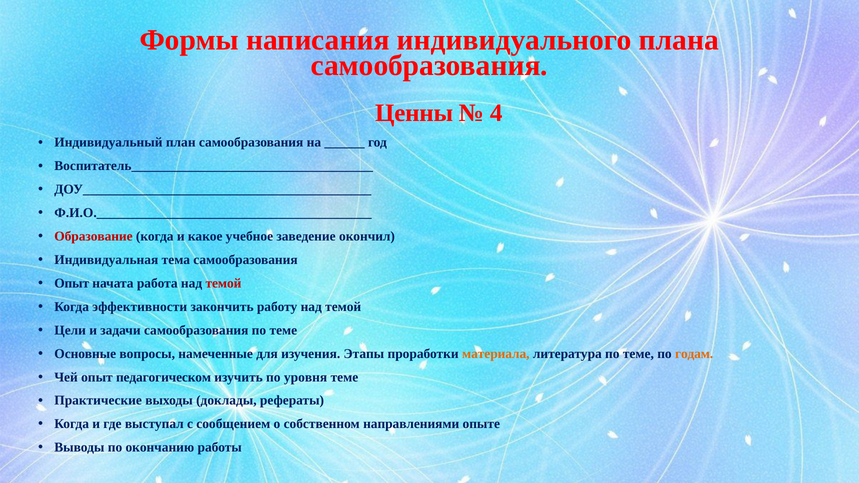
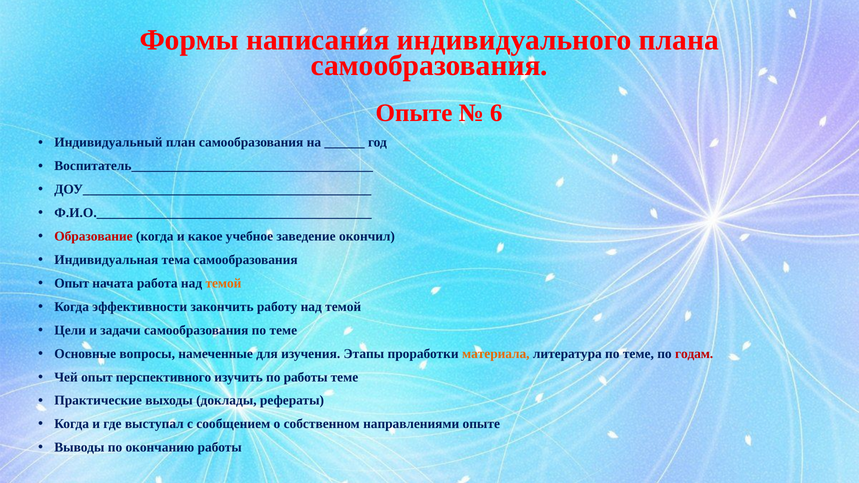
Ценны: Ценны -> Опыте (414, 113)
4: 4 -> 6 (496, 113)
темой colour: red -> orange (223, 283)
годам colour: orange -> red (694, 354)
педагогическом: педагогическом -> перспективного (164, 377)
по уровня: уровня -> работы (306, 377)
